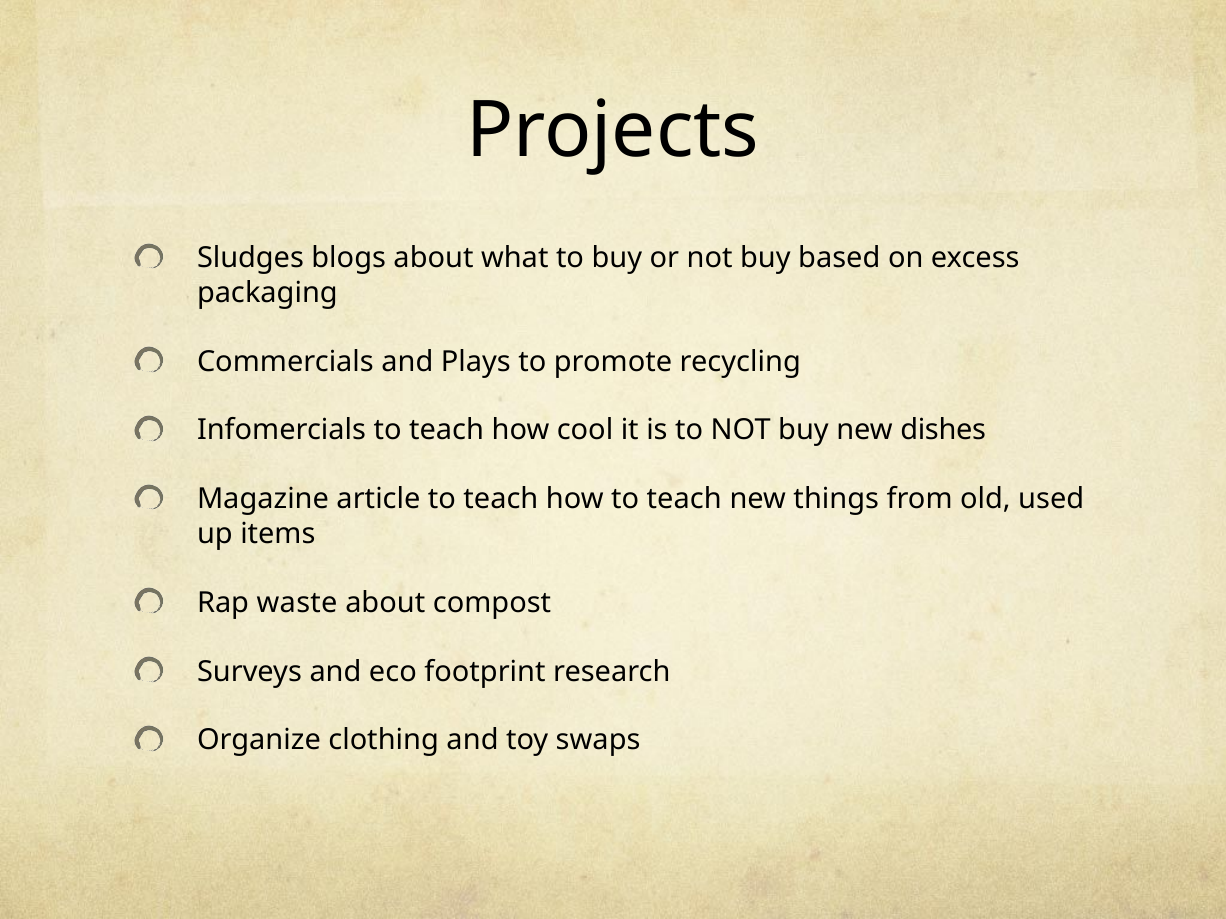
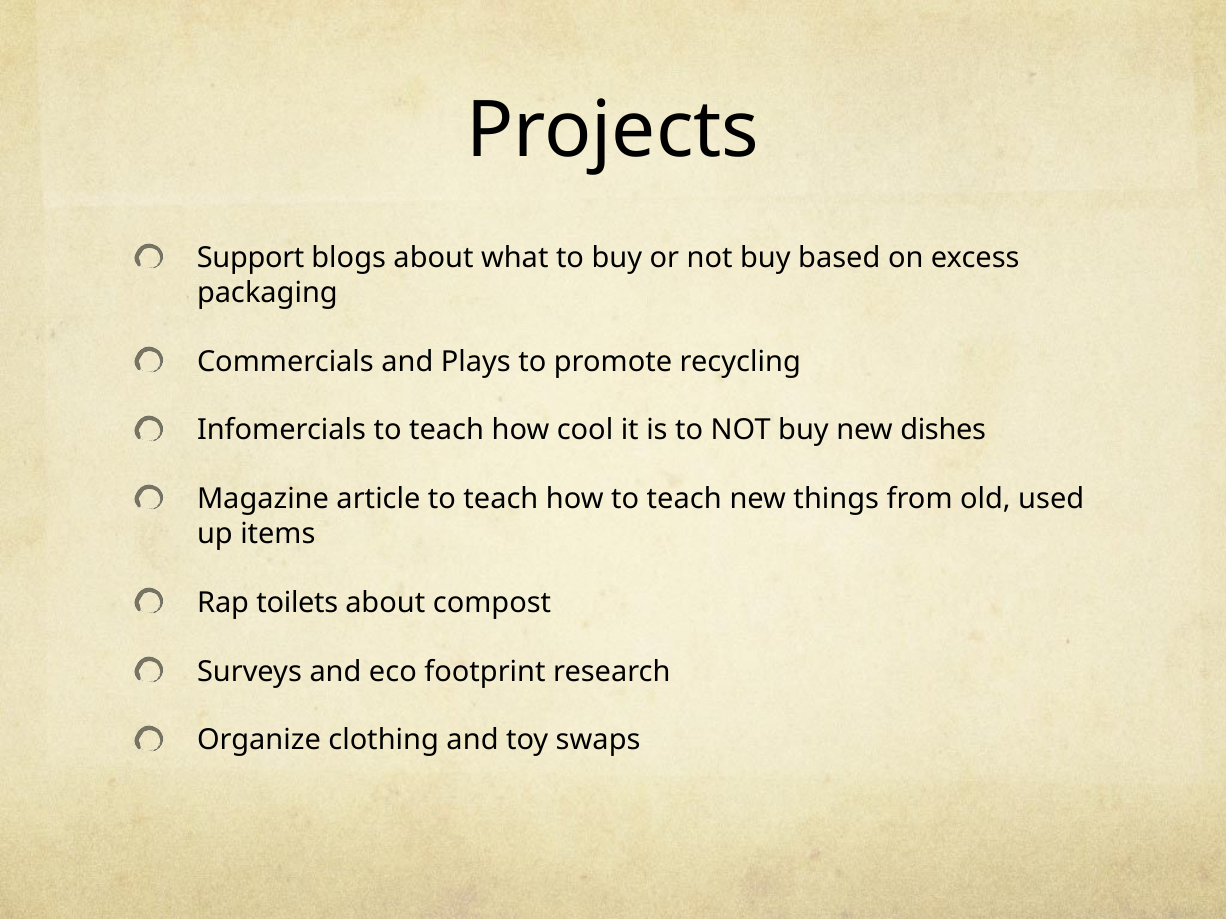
Sludges: Sludges -> Support (251, 258)
waste: waste -> toilets (297, 603)
